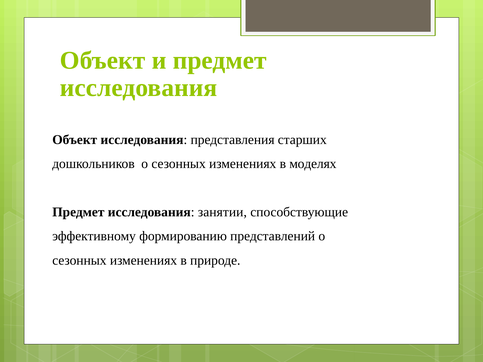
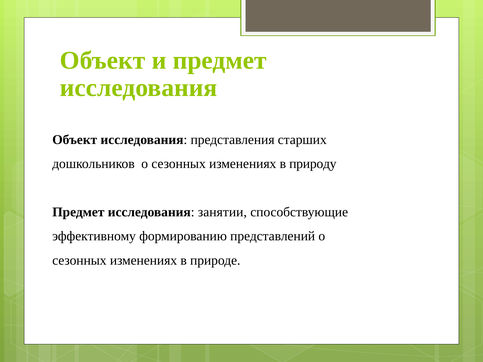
моделях: моделях -> природу (313, 164)
